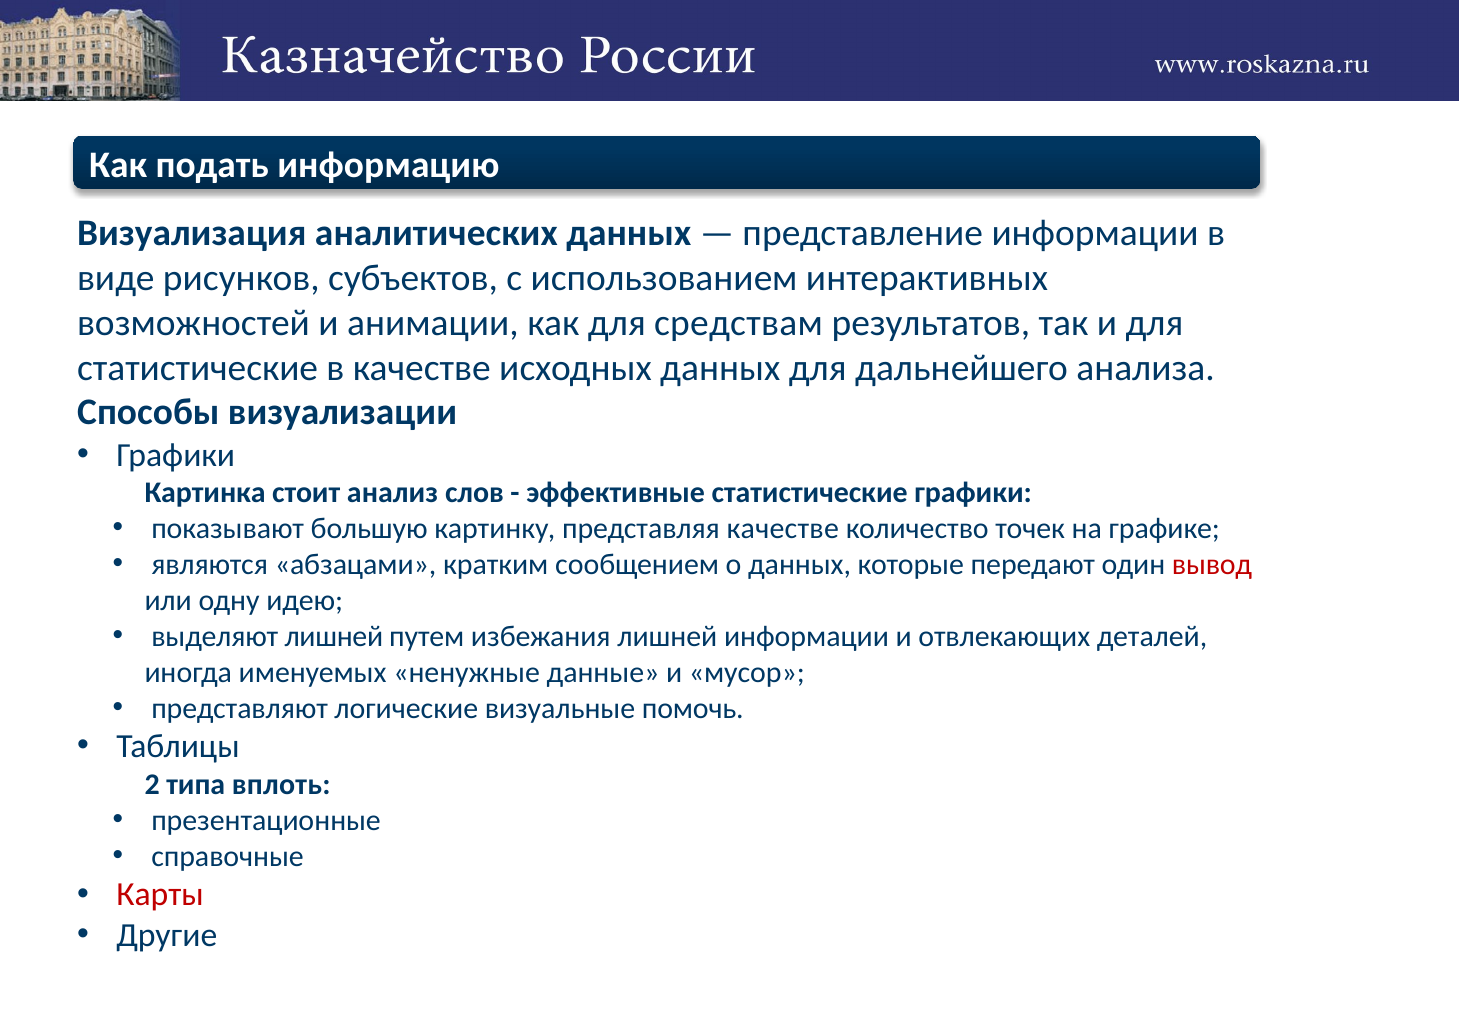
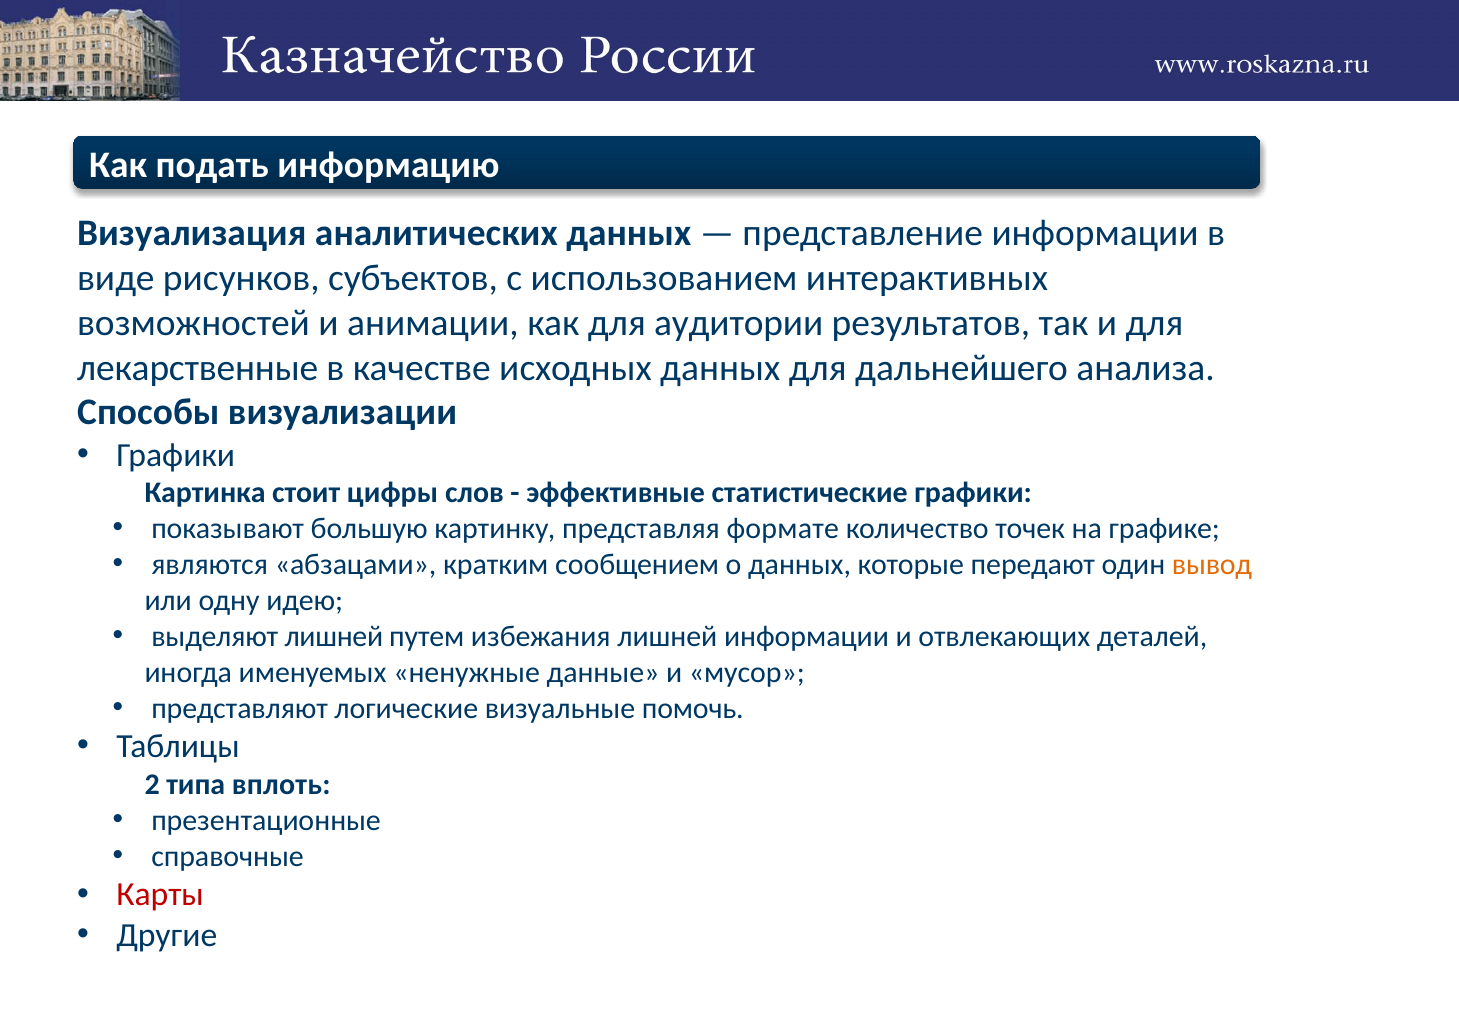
средствам: средствам -> аудитории (739, 323)
статистические: статистические -> лекарственные (198, 368)
анализ: анализ -> цифры (393, 493)
представляя качестве: качестве -> формате (783, 529)
вывод colour: red -> orange (1212, 565)
